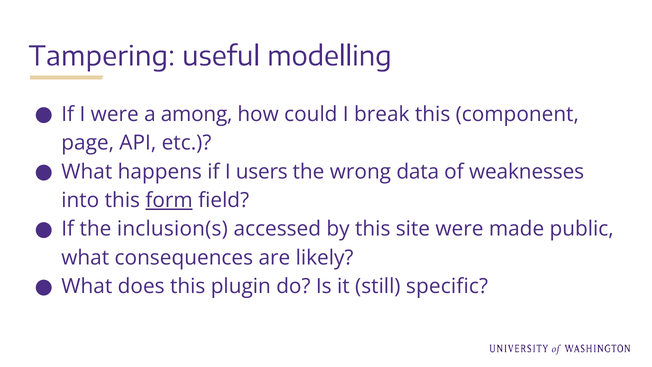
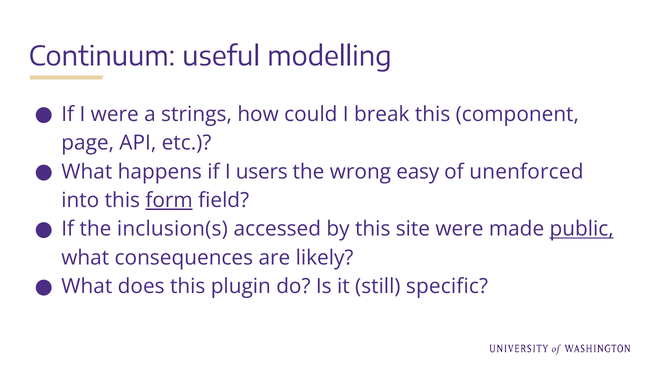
Tampering: Tampering -> Continuum (102, 56)
among: among -> strings (196, 114)
data: data -> easy (418, 172)
weaknesses: weaknesses -> unenforced (526, 172)
public underline: none -> present (582, 229)
